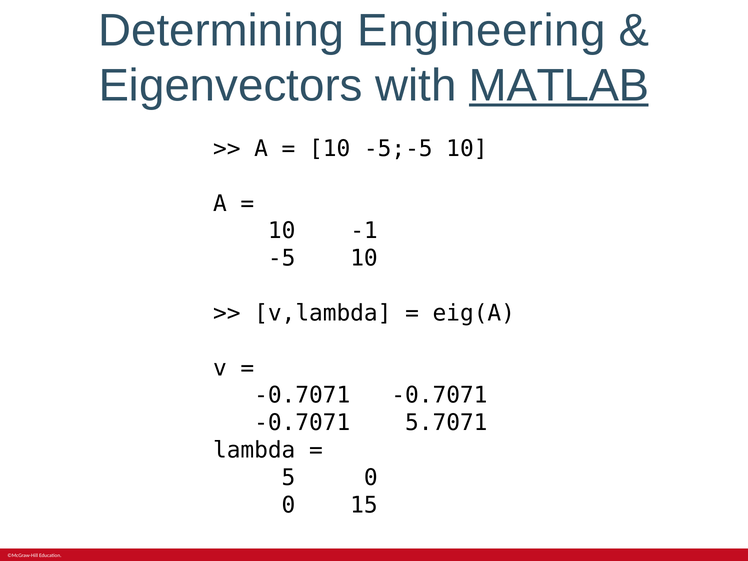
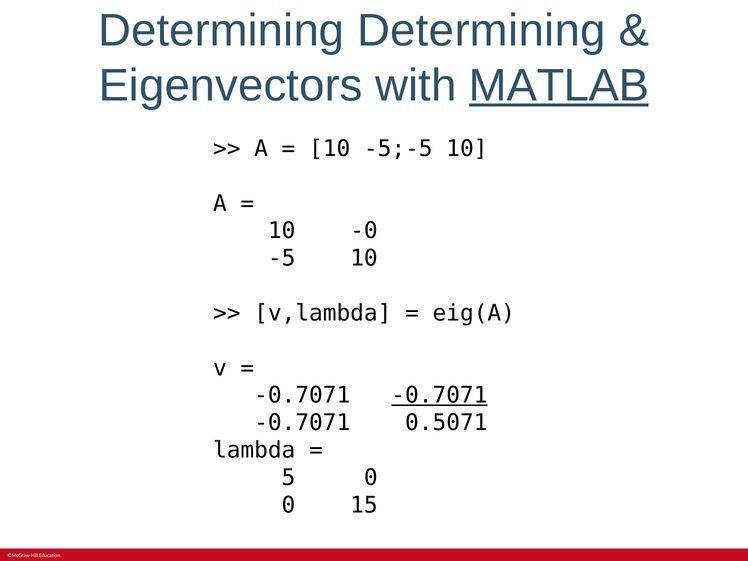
Determining Engineering: Engineering -> Determining (481, 31)
-1: -1 -> -0 (364, 231)
-0.7071 underline: none -> present (439, 395)
5.7071: 5.7071 -> 0.5071 (446, 423)
